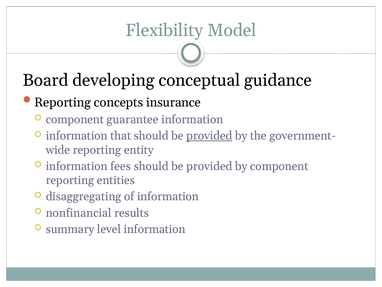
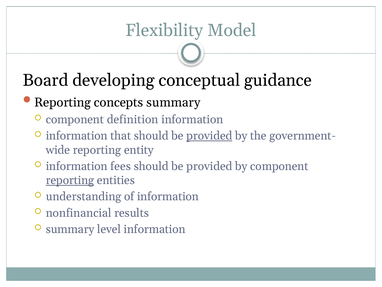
concepts insurance: insurance -> summary (173, 102)
guarantee: guarantee -> definition (133, 119)
reporting underline: none -> present (70, 180)
disaggregating: disaggregating -> understanding (84, 196)
